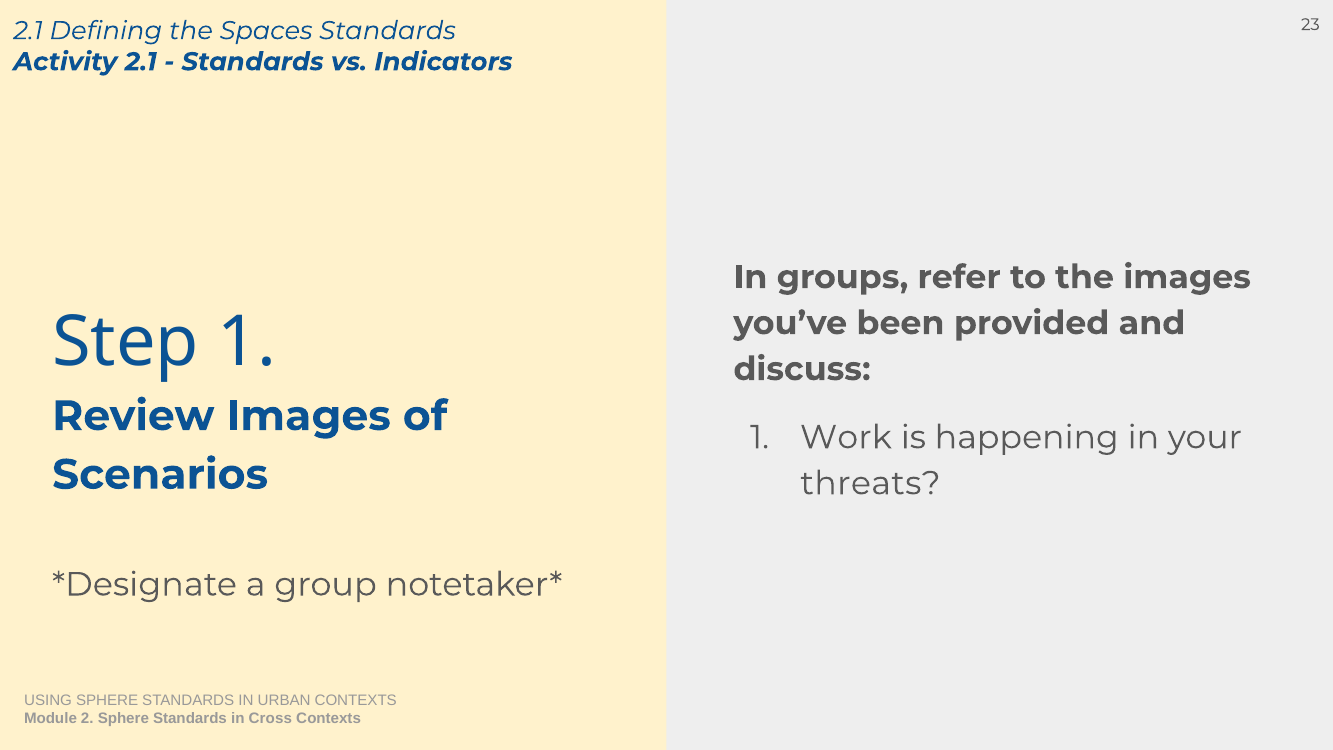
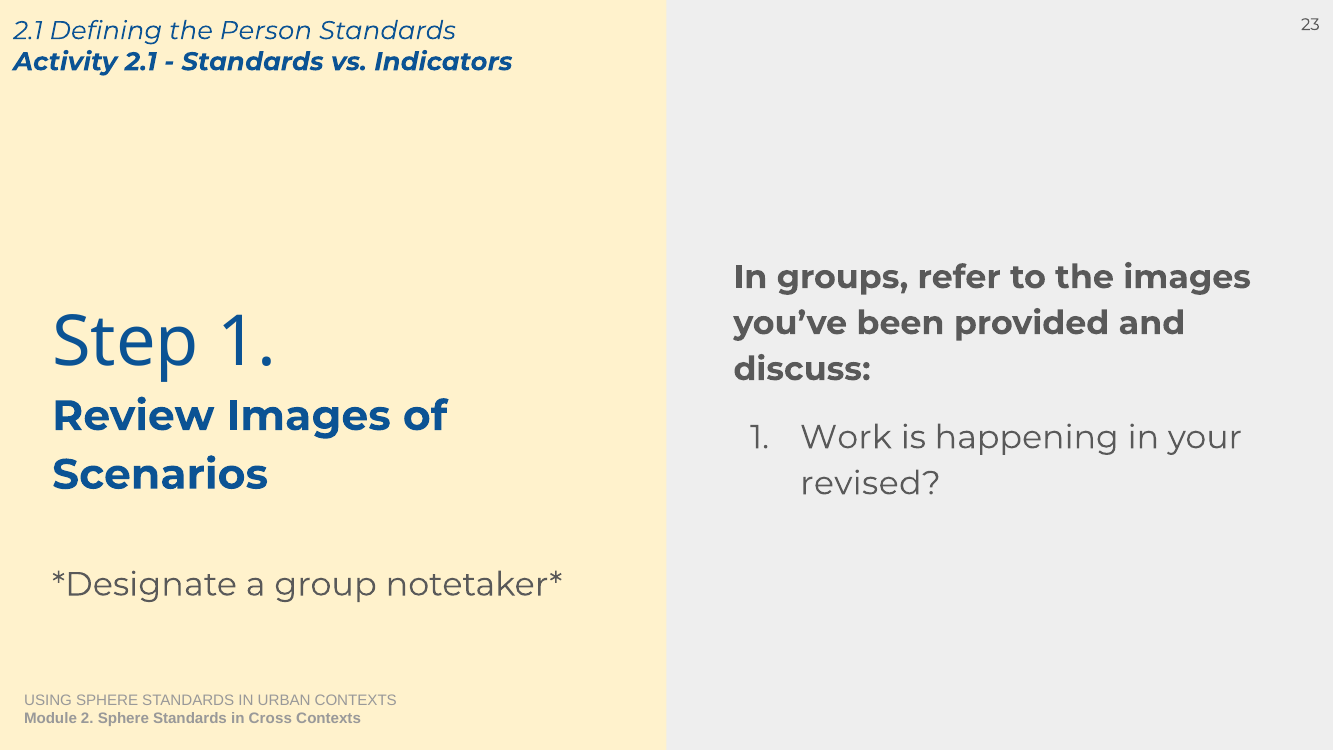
Spaces: Spaces -> Person (266, 31)
threats: threats -> revised (871, 483)
